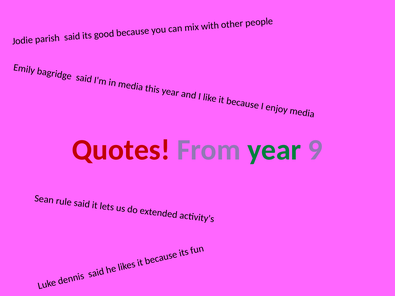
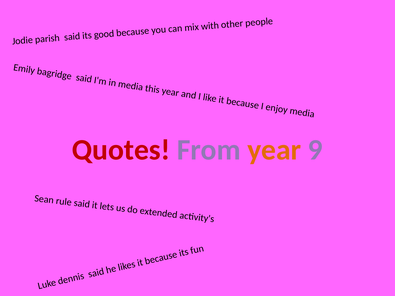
year colour: green -> orange (274, 150)
